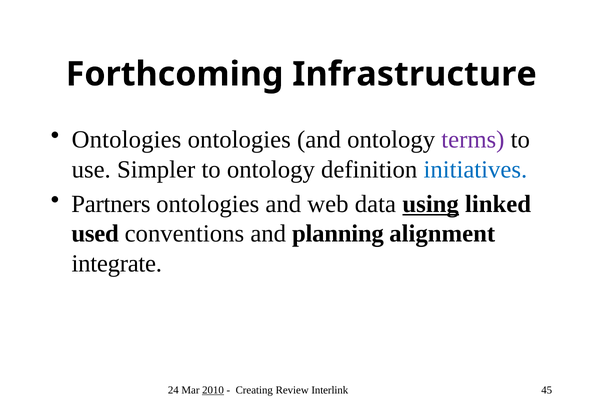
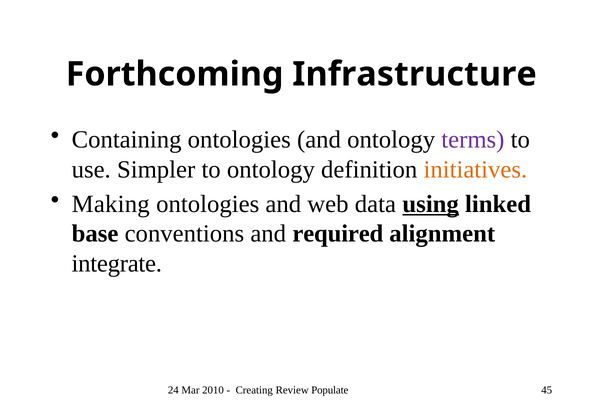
Ontologies: Ontologies -> Containing (127, 140)
initiatives colour: blue -> orange (475, 170)
Partners: Partners -> Making (111, 204)
used: used -> base (95, 234)
planning: planning -> required (338, 234)
2010 underline: present -> none (213, 390)
Interlink: Interlink -> Populate (330, 390)
